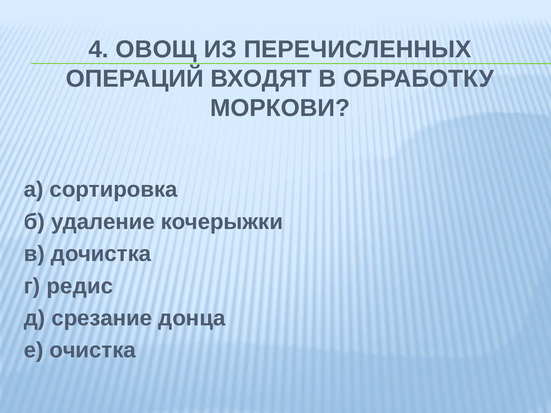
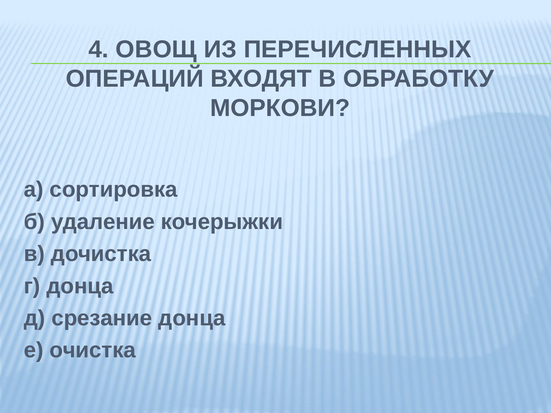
г редис: редис -> донца (80, 286)
